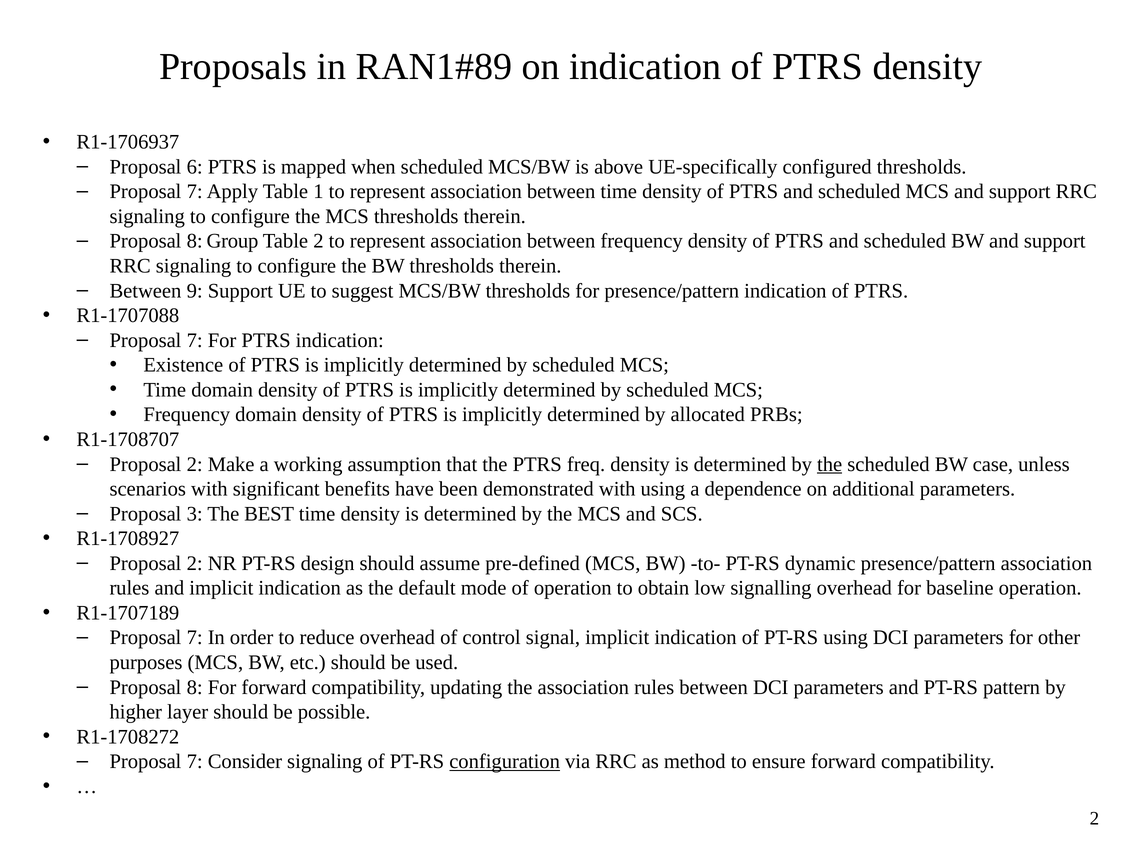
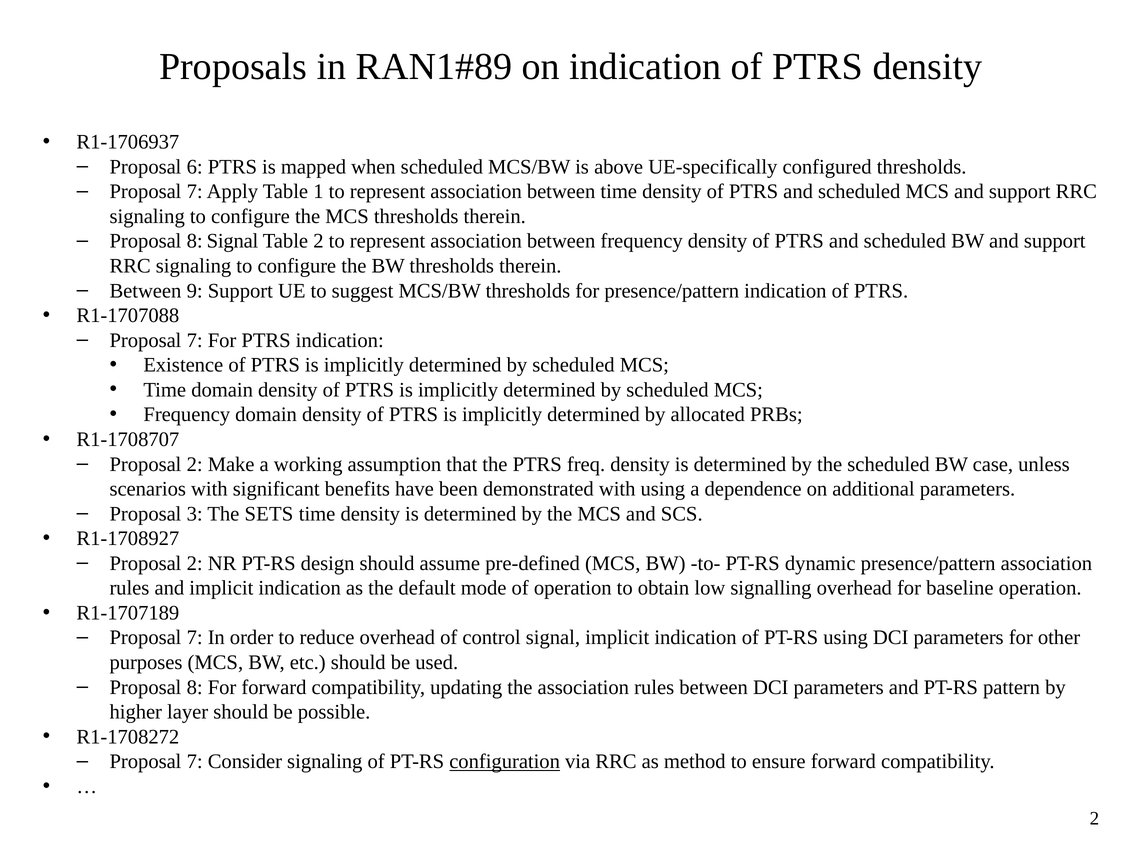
8 Group: Group -> Signal (232, 241)
the underline: present -> none (830, 464)
BEST: BEST -> SETS (269, 513)
